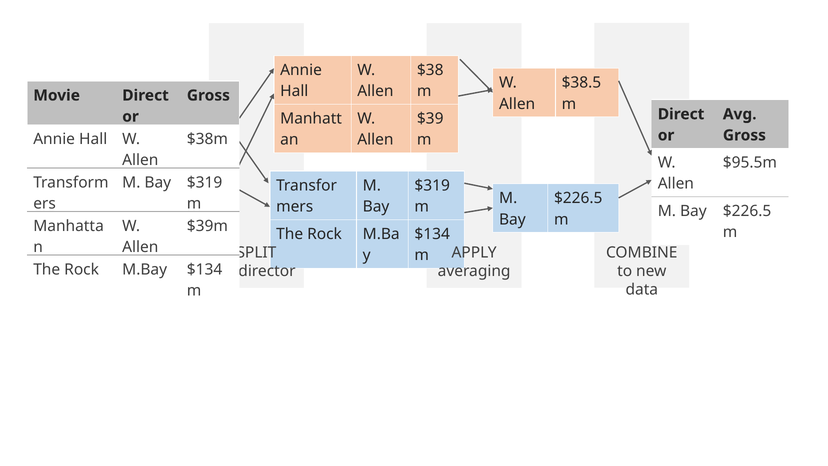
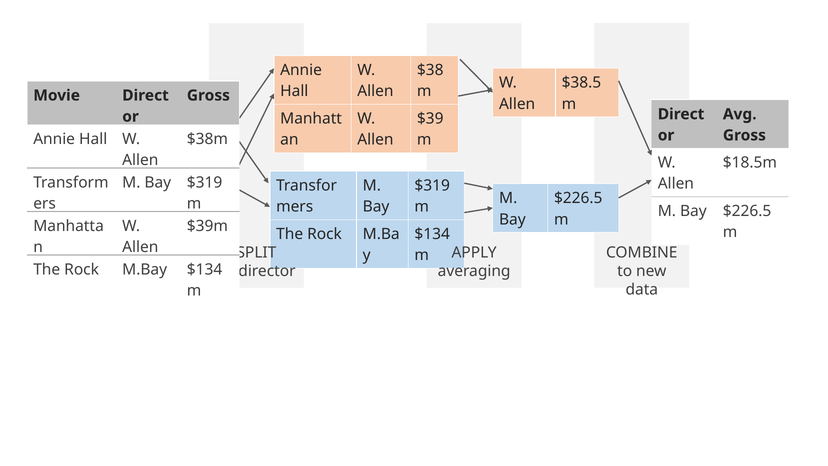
$95.5m: $95.5m -> $18.5m (750, 163)
